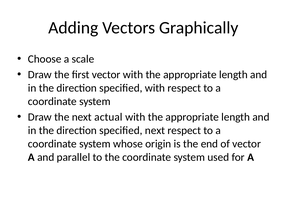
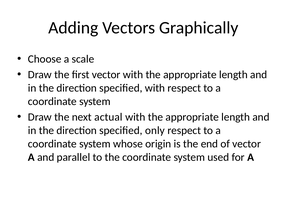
specified next: next -> only (155, 131)
